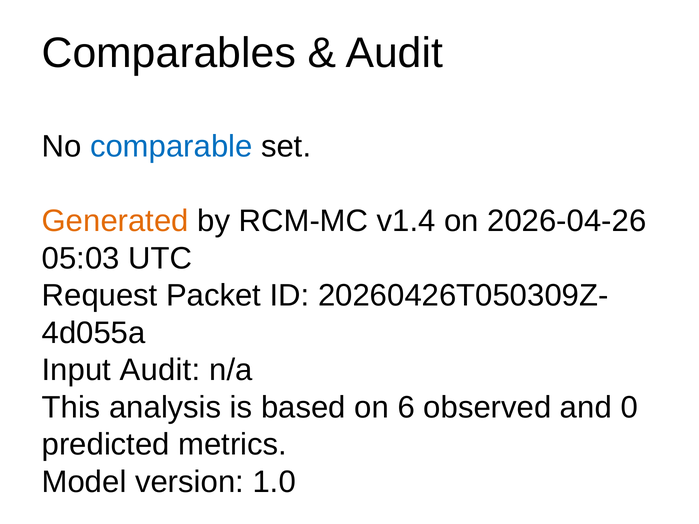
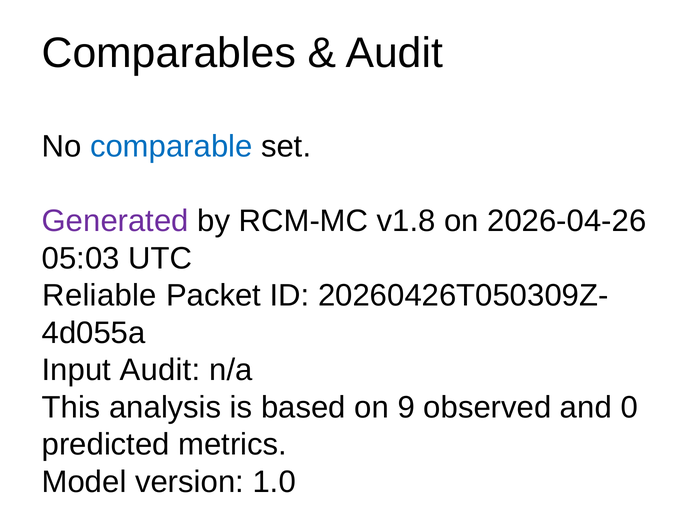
Generated colour: orange -> purple (115, 221)
v1.4: v1.4 -> v1.8 (406, 221)
Request: Request -> Reliable (99, 296)
6: 6 -> 9 (406, 408)
